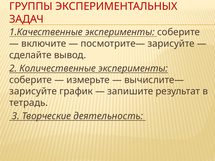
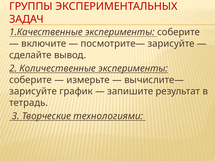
деятельность: деятельность -> технологиями (108, 116)
